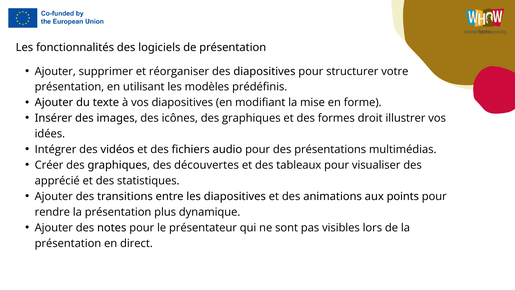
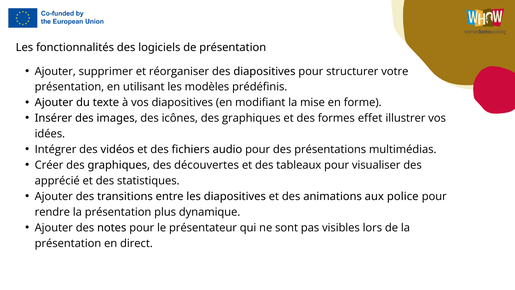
droit: droit -> effet (370, 118)
points: points -> police (403, 196)
